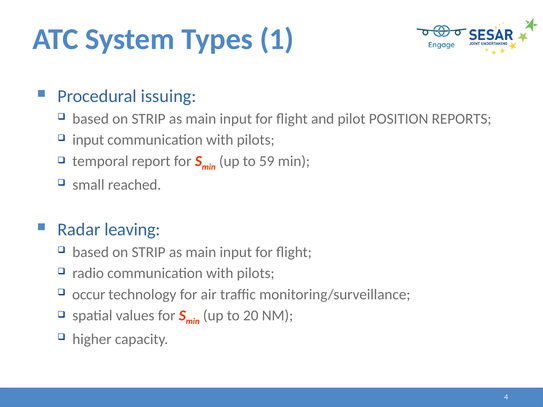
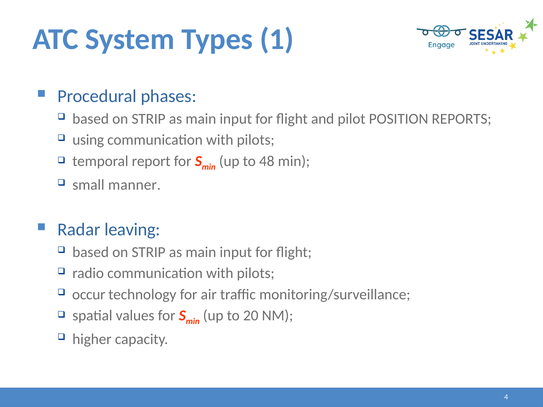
issuing: issuing -> phases (169, 96)
input: input -> using (88, 140)
59: 59 -> 48 (267, 161)
reached: reached -> manner (134, 185)
